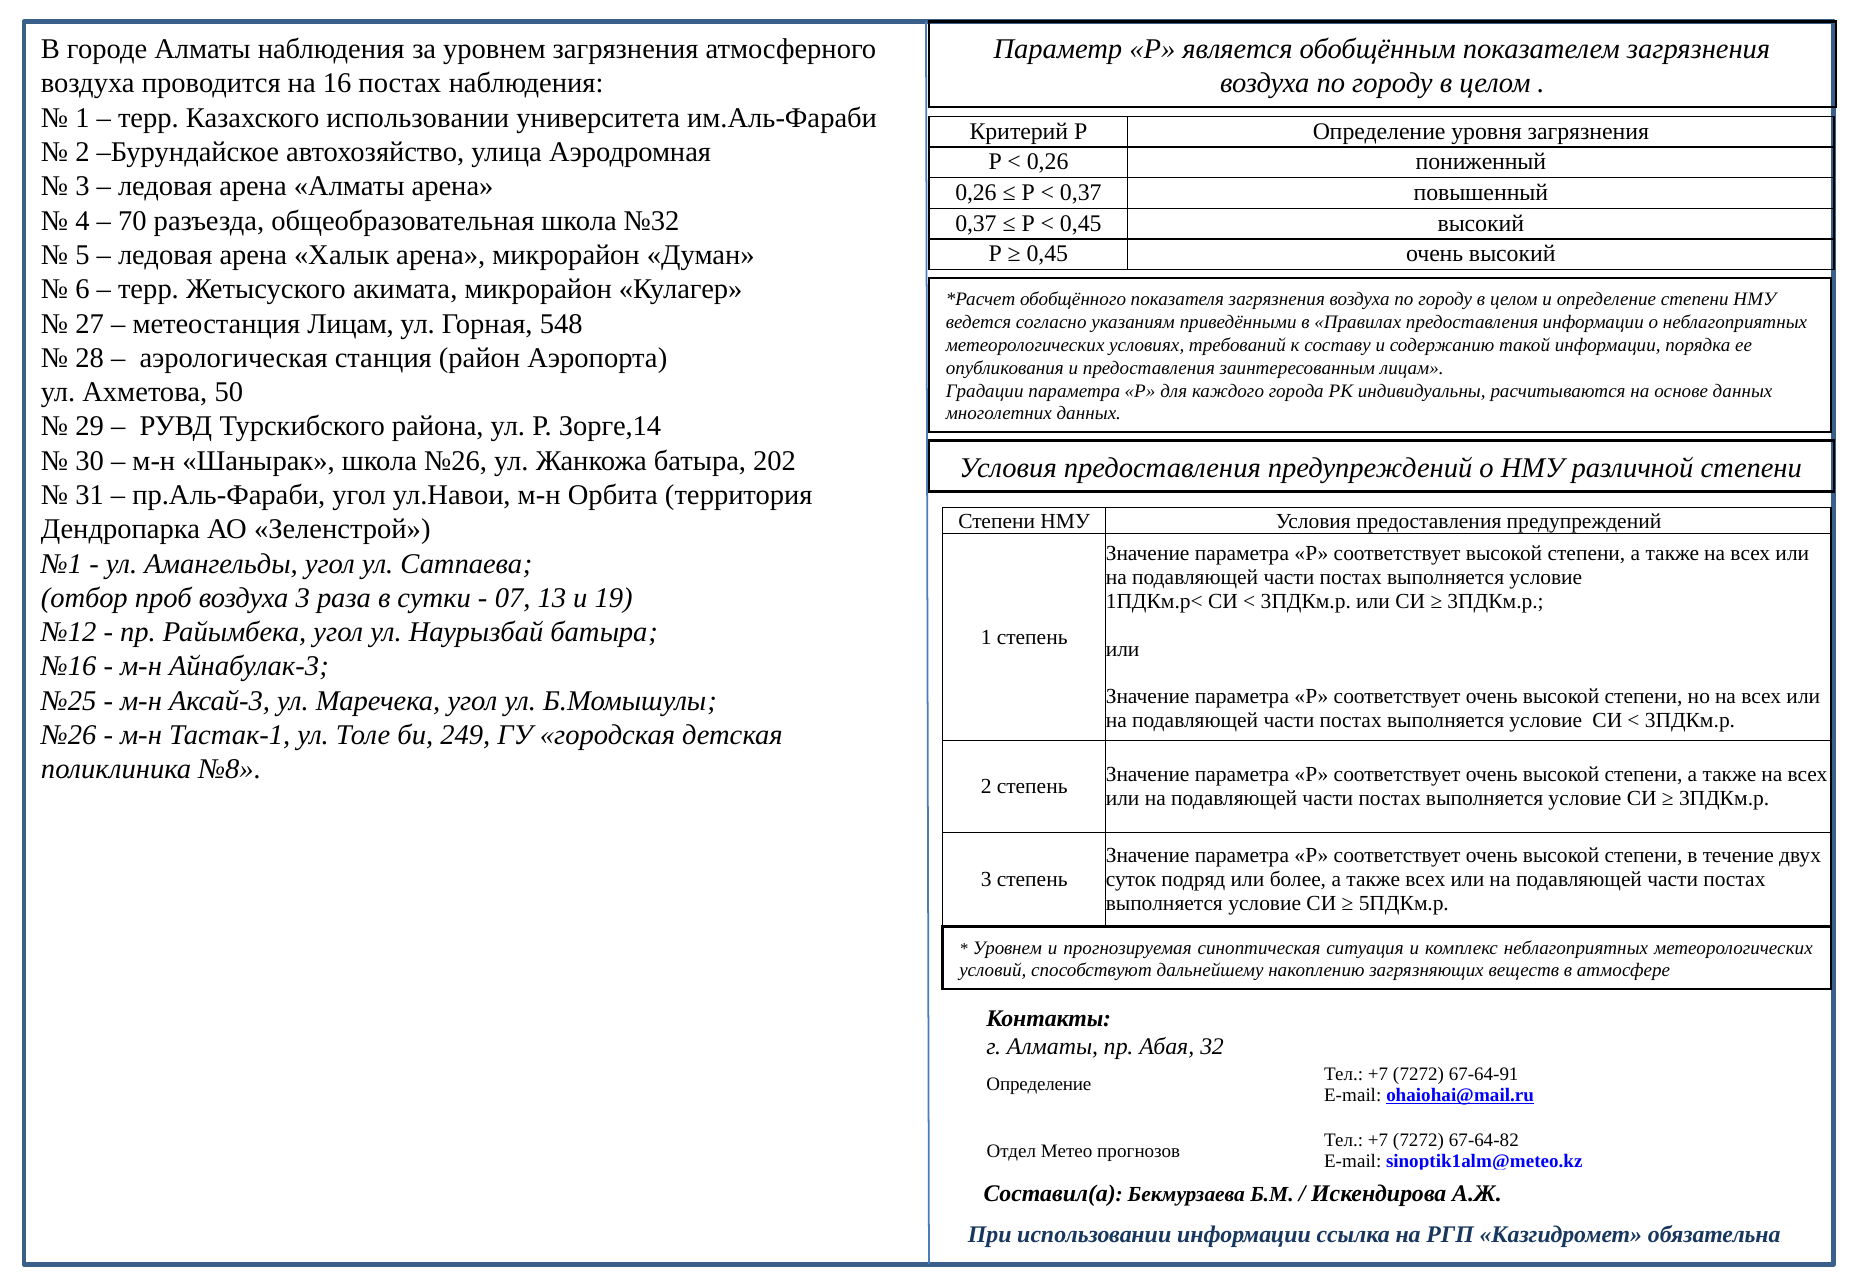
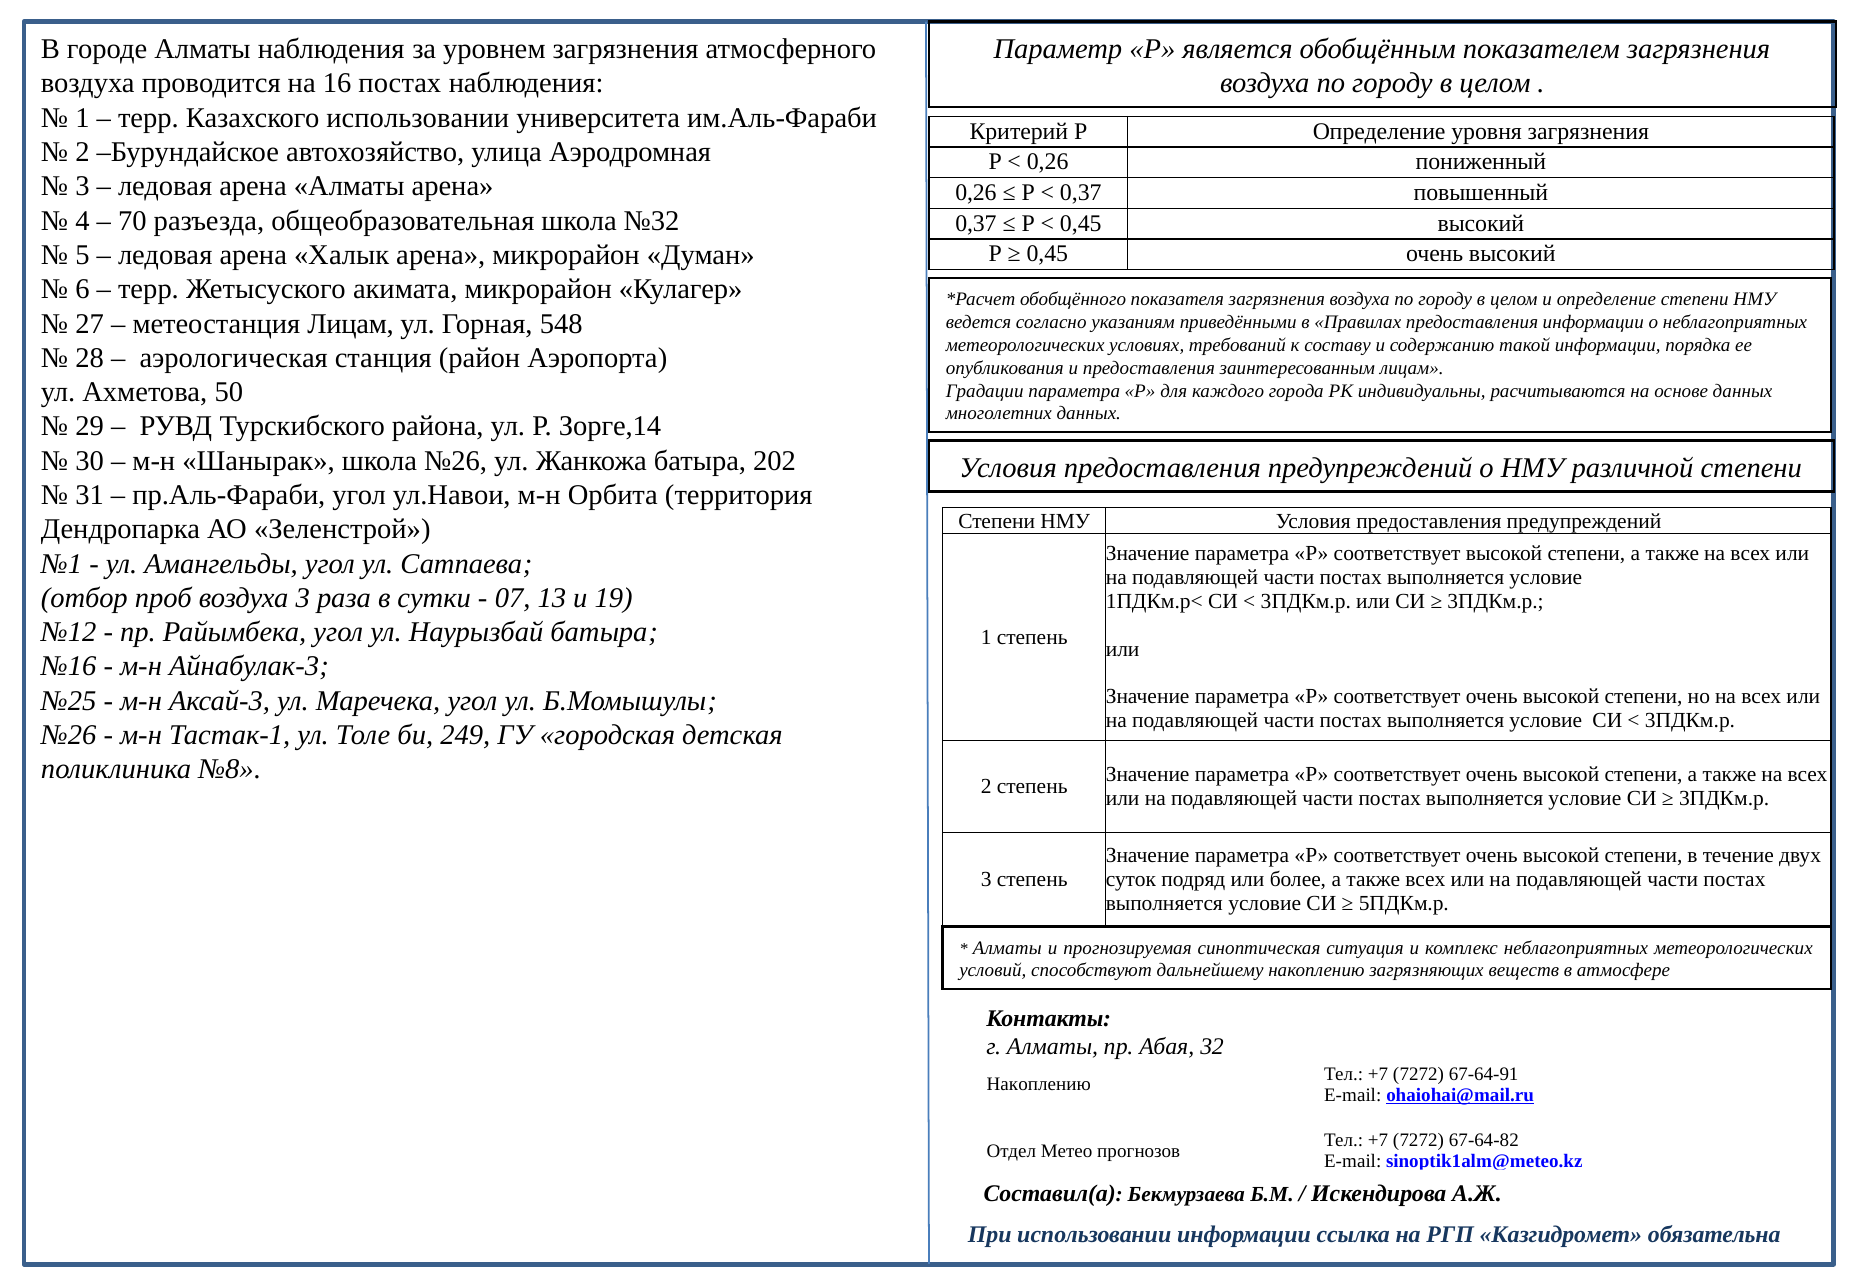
Уровнем: Уровнем -> Алматы (1007, 948)
Определение: Определение -> Накоплению (1039, 1085)
